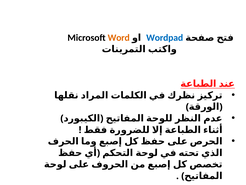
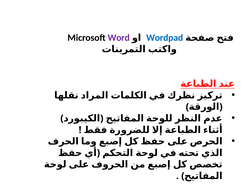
Word colour: orange -> purple (119, 38)
